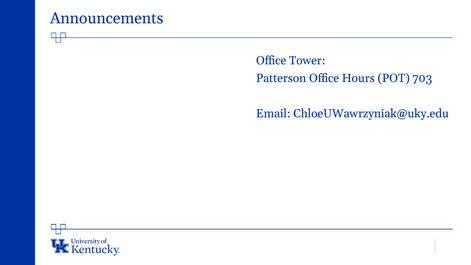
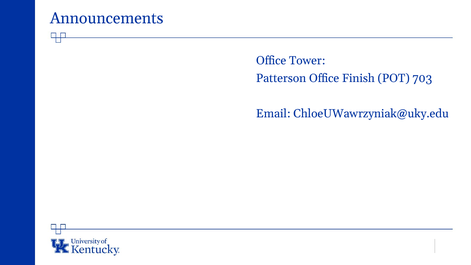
Hours: Hours -> Finish (358, 78)
